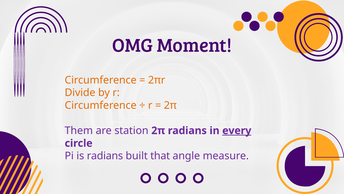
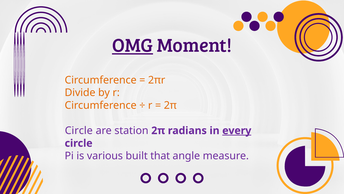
OMG underline: none -> present (133, 46)
Them: Them -> Circle (79, 130)
is radians: radians -> various (105, 156)
